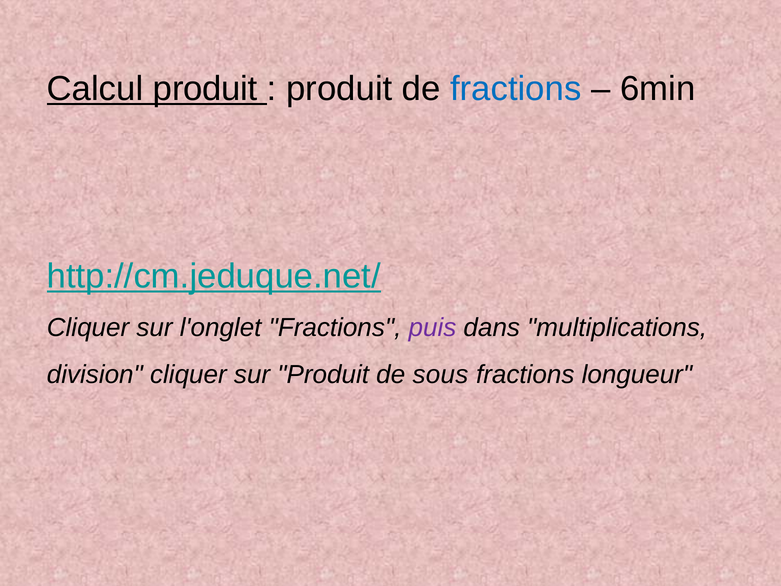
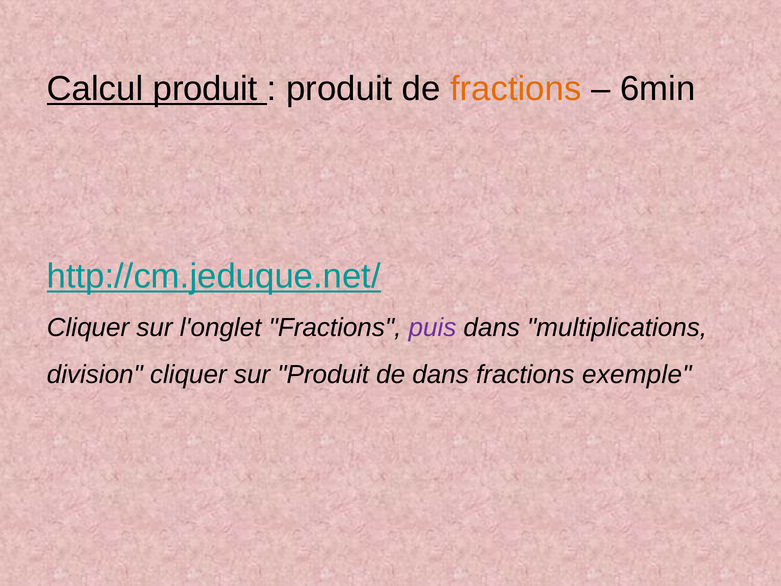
fractions colour: blue -> orange (516, 89)
de sous: sous -> dans (441, 374)
longueur: longueur -> exemple (637, 374)
